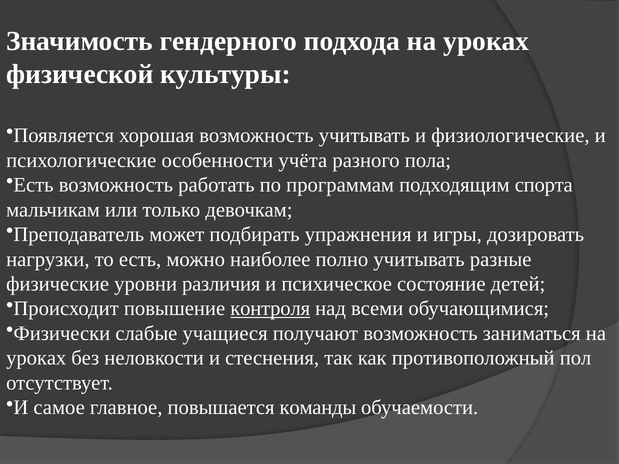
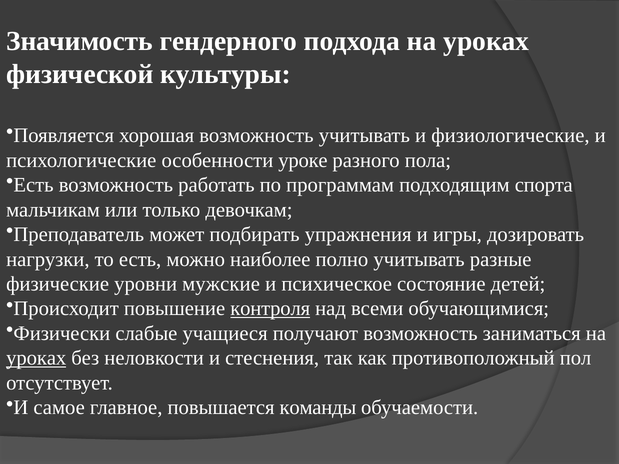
учёта: учёта -> уроке (303, 160)
различия: различия -> мужские (221, 284)
уроках underline: none -> present (36, 358)
